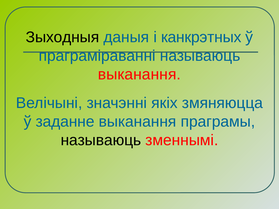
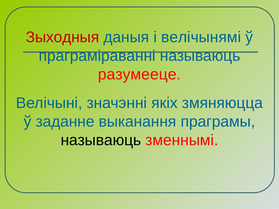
Зыходныя colour: black -> red (62, 37)
канкрэтных: канкрэтных -> велічынямі (201, 37)
выканання: выканання -> разумееце (139, 74)
